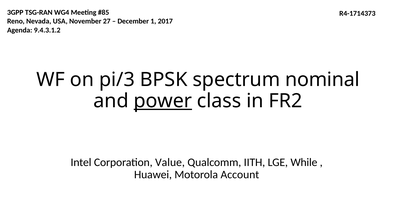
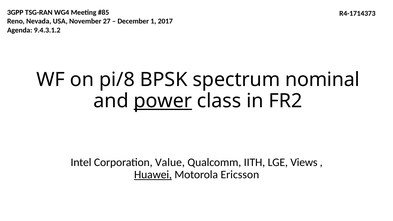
pi/3: pi/3 -> pi/8 (117, 80)
While: While -> Views (304, 162)
Huawei underline: none -> present (153, 175)
Account: Account -> Ericsson (240, 175)
